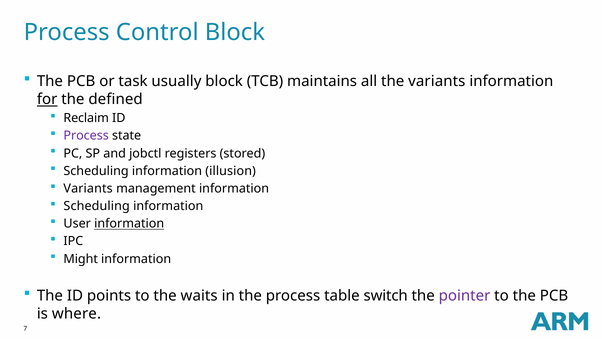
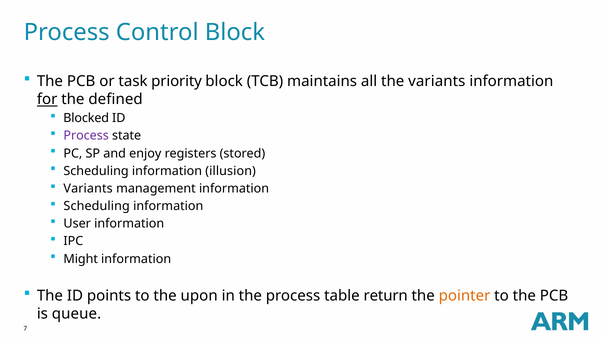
usually: usually -> priority (177, 81)
Reclaim: Reclaim -> Blocked (86, 118)
jobctl: jobctl -> enjoy (145, 153)
information underline: present -> none (129, 224)
waits: waits -> upon (199, 296)
switch: switch -> return (386, 296)
pointer colour: purple -> orange (464, 296)
where: where -> queue (77, 314)
